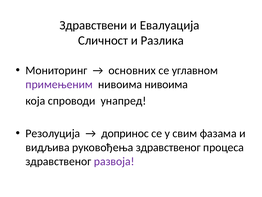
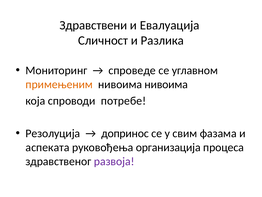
основних: основних -> спроведе (132, 70)
примењеним colour: purple -> orange (59, 84)
унапред: унапред -> потребе (123, 101)
видљива: видљива -> аспеката (48, 147)
руковођења здравственог: здравственог -> организација (168, 147)
